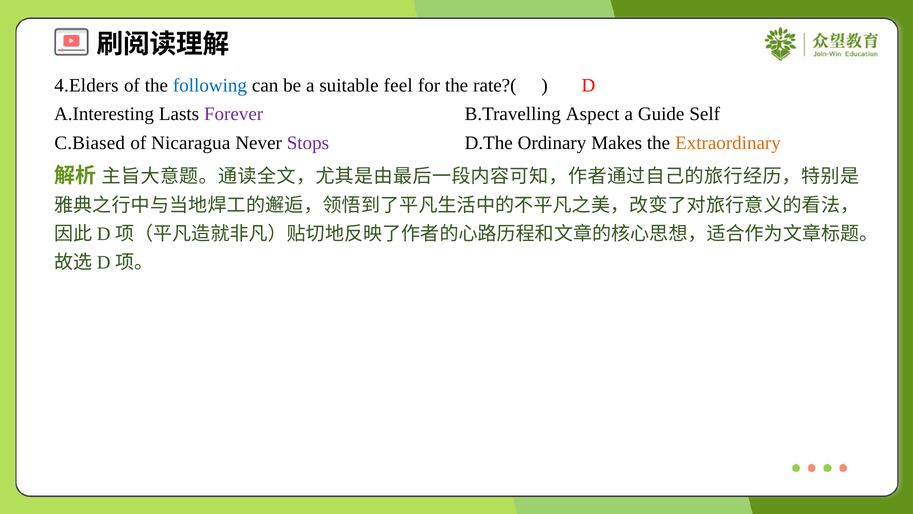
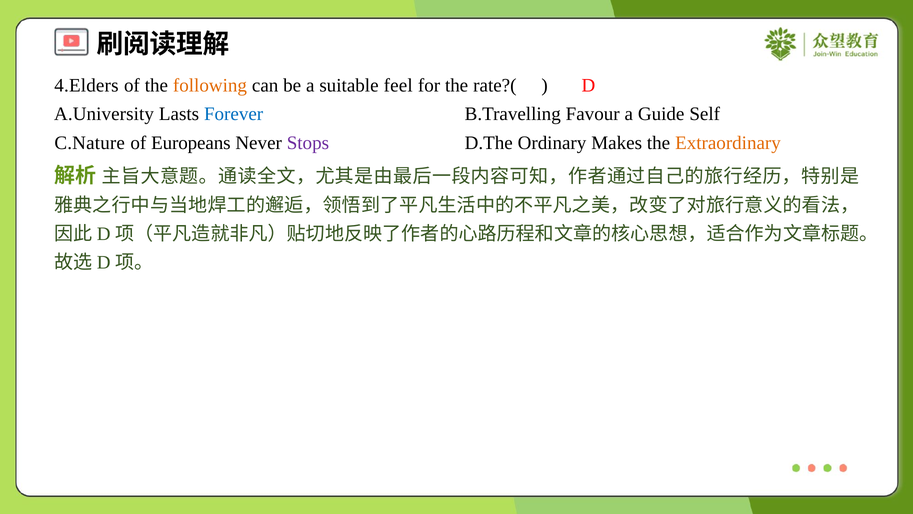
following colour: blue -> orange (210, 86)
A.Interesting: A.Interesting -> A.University (104, 114)
Forever colour: purple -> blue (234, 114)
Aspect: Aspect -> Favour (593, 114)
C.Biased: C.Biased -> C.Nature (90, 143)
Nicaragua: Nicaragua -> Europeans (191, 143)
